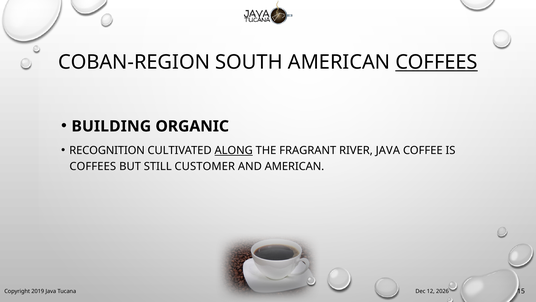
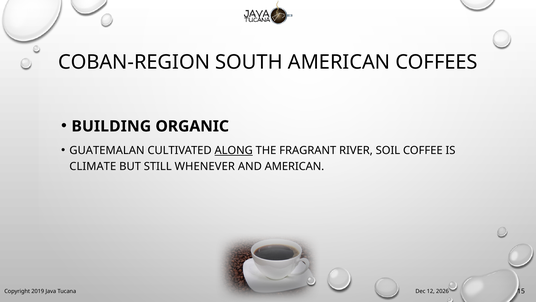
COFFEES underline: present -> none (436, 62)
RECOGNITION: RECOGNITION -> GUATEMALAN (107, 150)
RIVER JAVA: JAVA -> SOIL (388, 150)
COFFEES: COFFEES -> CLIMATE (93, 166)
CUSTOMER: CUSTOMER -> WHENEVER (205, 166)
